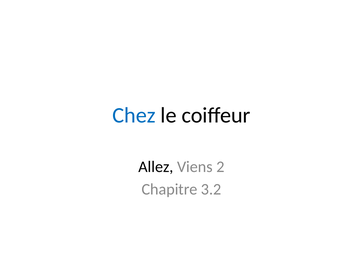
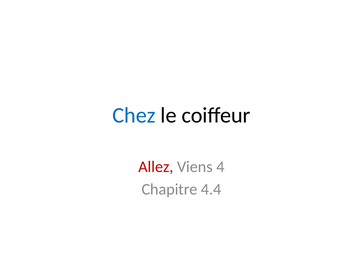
Allez colour: black -> red (156, 167)
2: 2 -> 4 (220, 167)
3.2: 3.2 -> 4.4 (211, 189)
